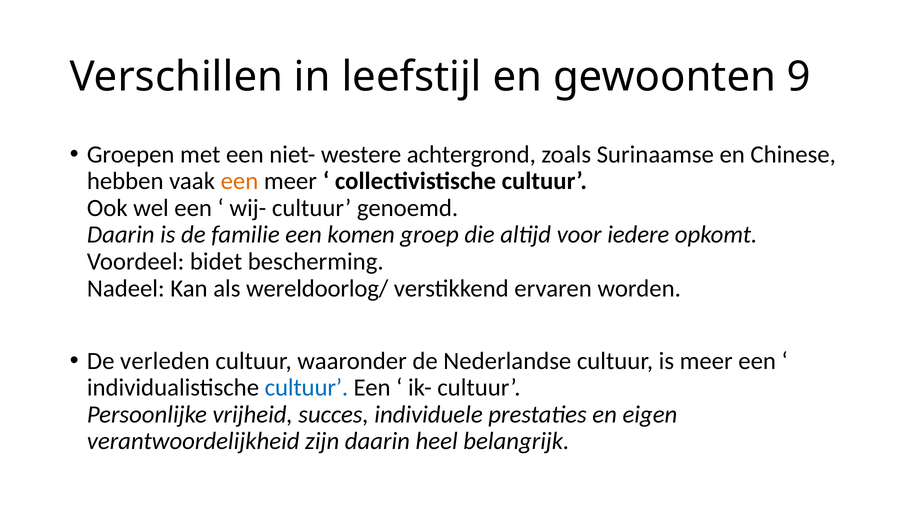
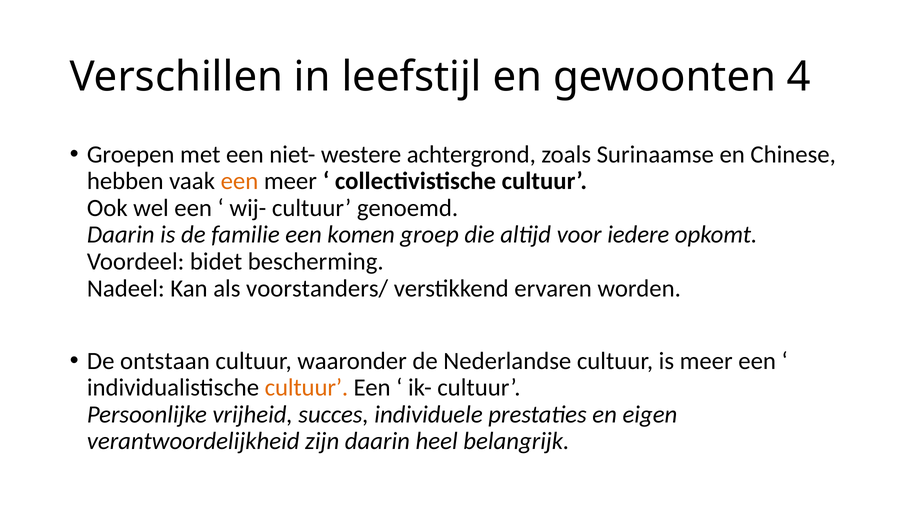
9: 9 -> 4 (799, 77)
wereldoorlog/: wereldoorlog/ -> voorstanders/ (317, 288)
verleden: verleden -> ontstaan (165, 361)
cultuur colour: blue -> orange (306, 387)
